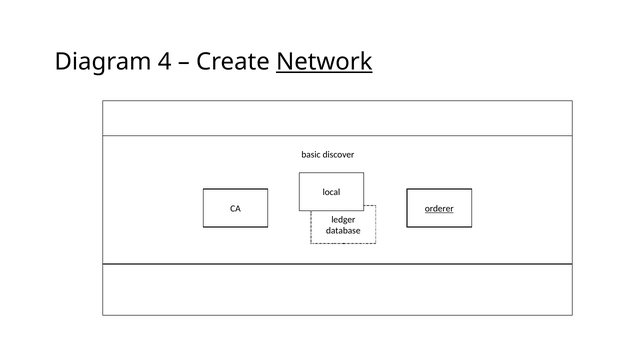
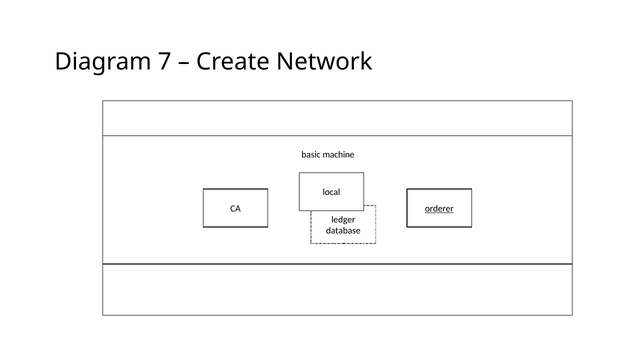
4: 4 -> 7 (165, 62)
Network underline: present -> none (324, 62)
discover: discover -> machine (339, 155)
